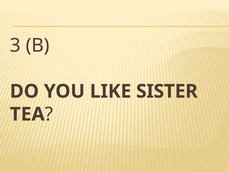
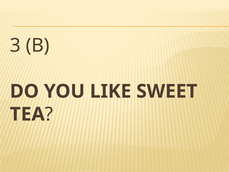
SISTER: SISTER -> SWEET (167, 91)
